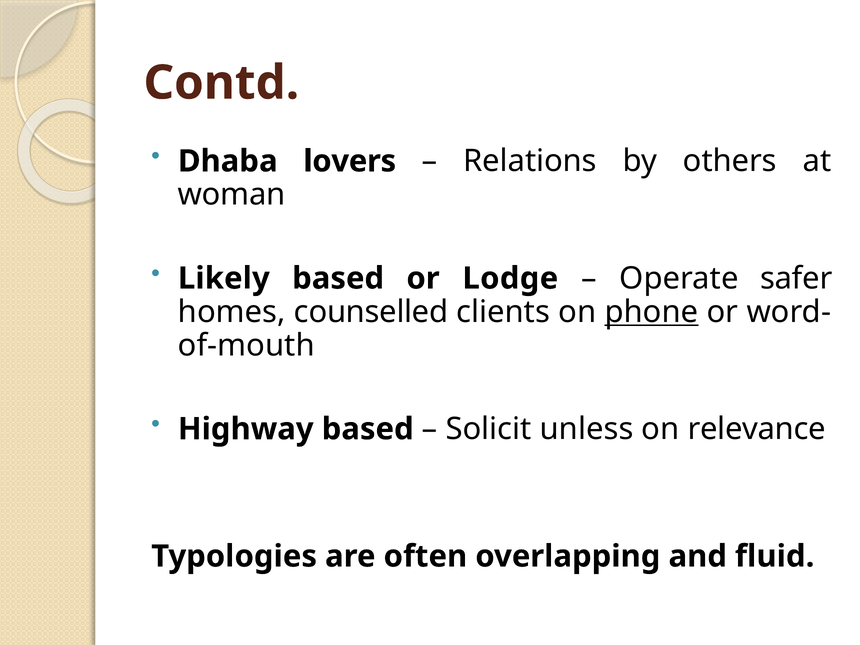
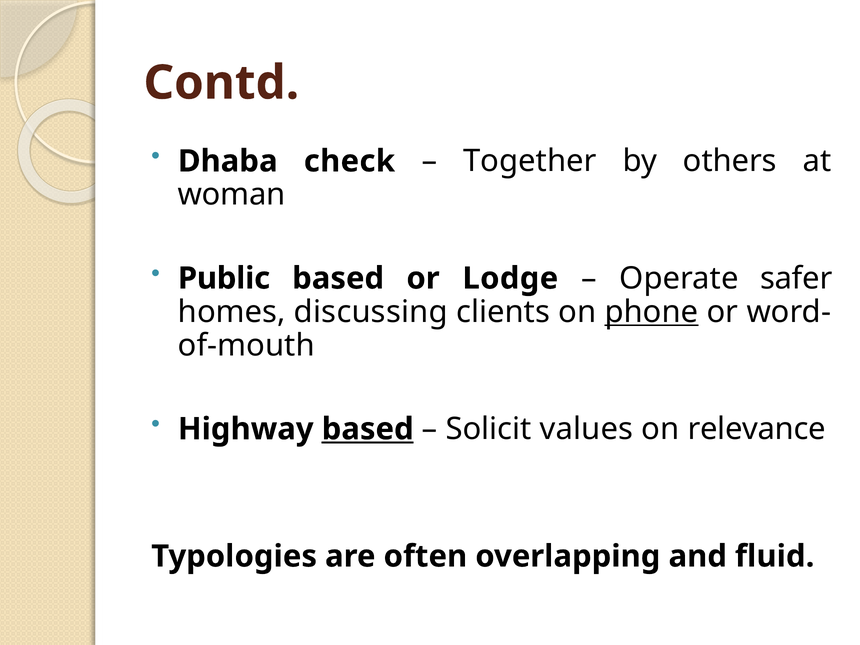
lovers: lovers -> check (349, 161)
Relations: Relations -> Together (530, 161)
Likely: Likely -> Public (224, 278)
counselled: counselled -> discussing (371, 312)
based underline: none -> present (368, 429)
unless: unless -> values (586, 429)
